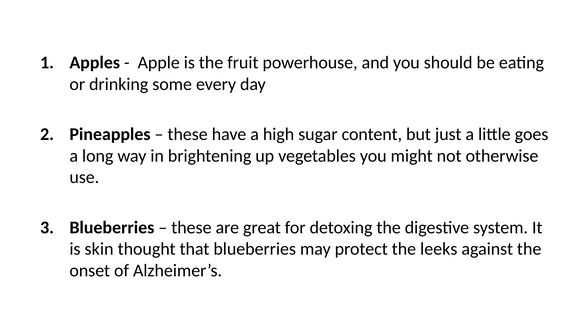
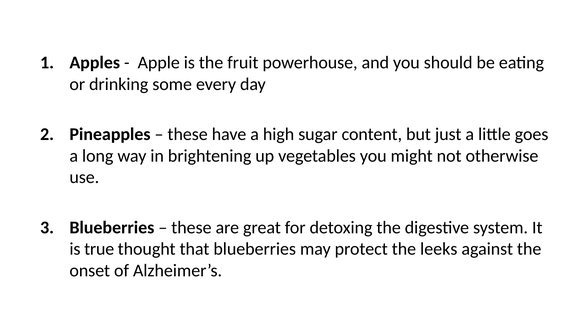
skin: skin -> true (99, 249)
